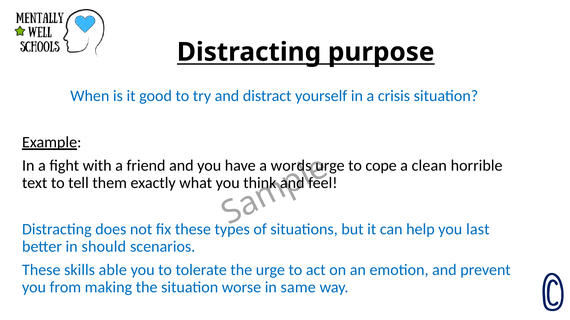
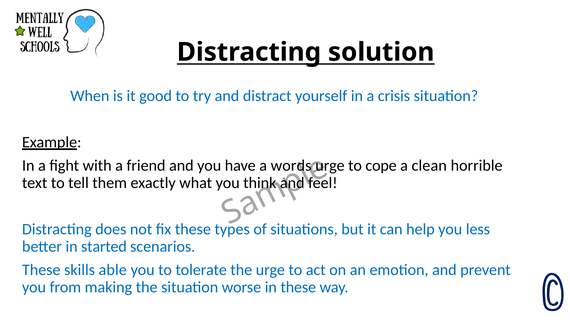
purpose: purpose -> solution (381, 52)
last: last -> less (478, 230)
should: should -> started (104, 247)
in same: same -> these (298, 288)
